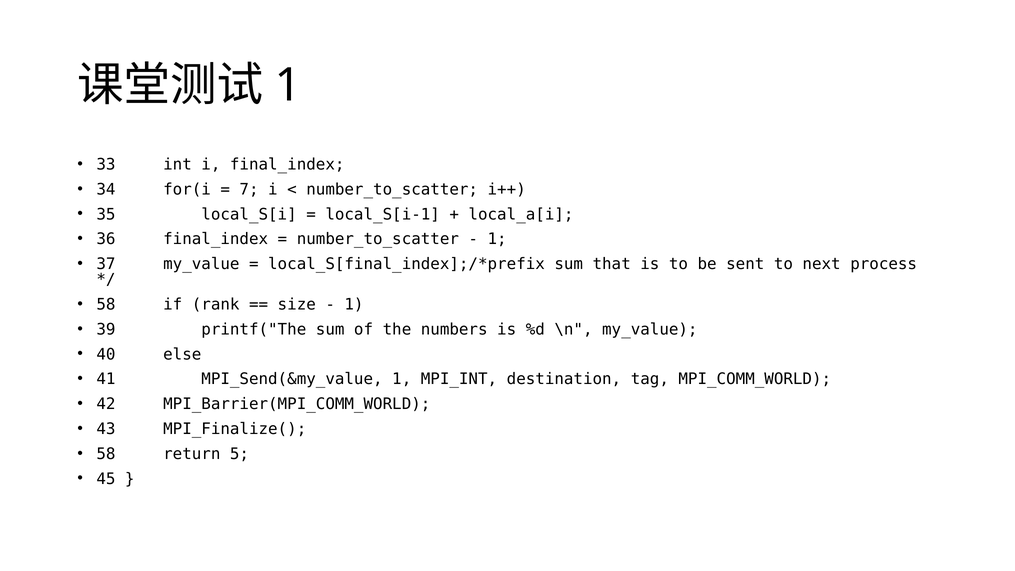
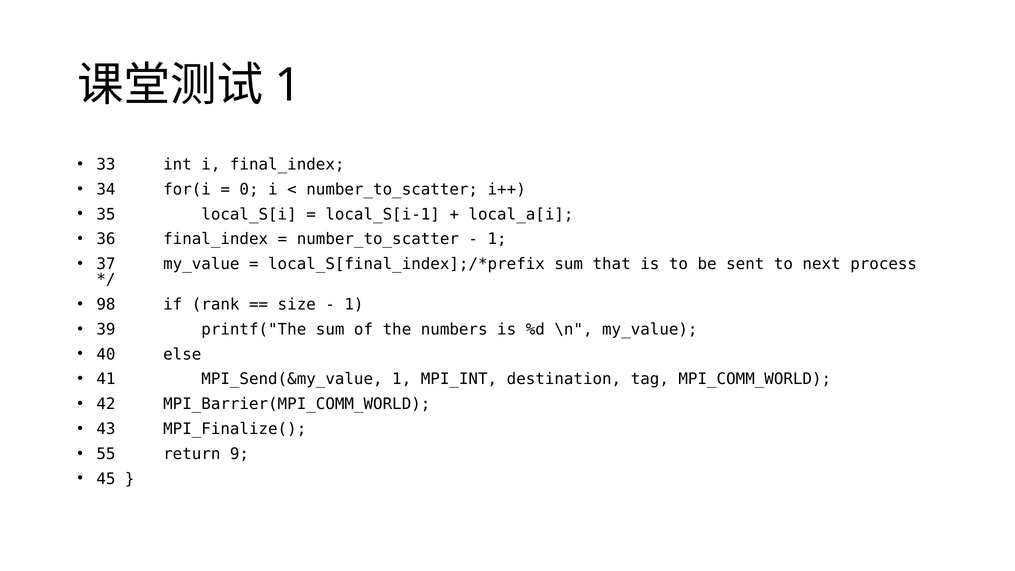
7: 7 -> 0 (249, 189)
58: 58 -> 98 (106, 304)
58: 58 -> 55 (106, 454)
5: 5 -> 9 (239, 454)
